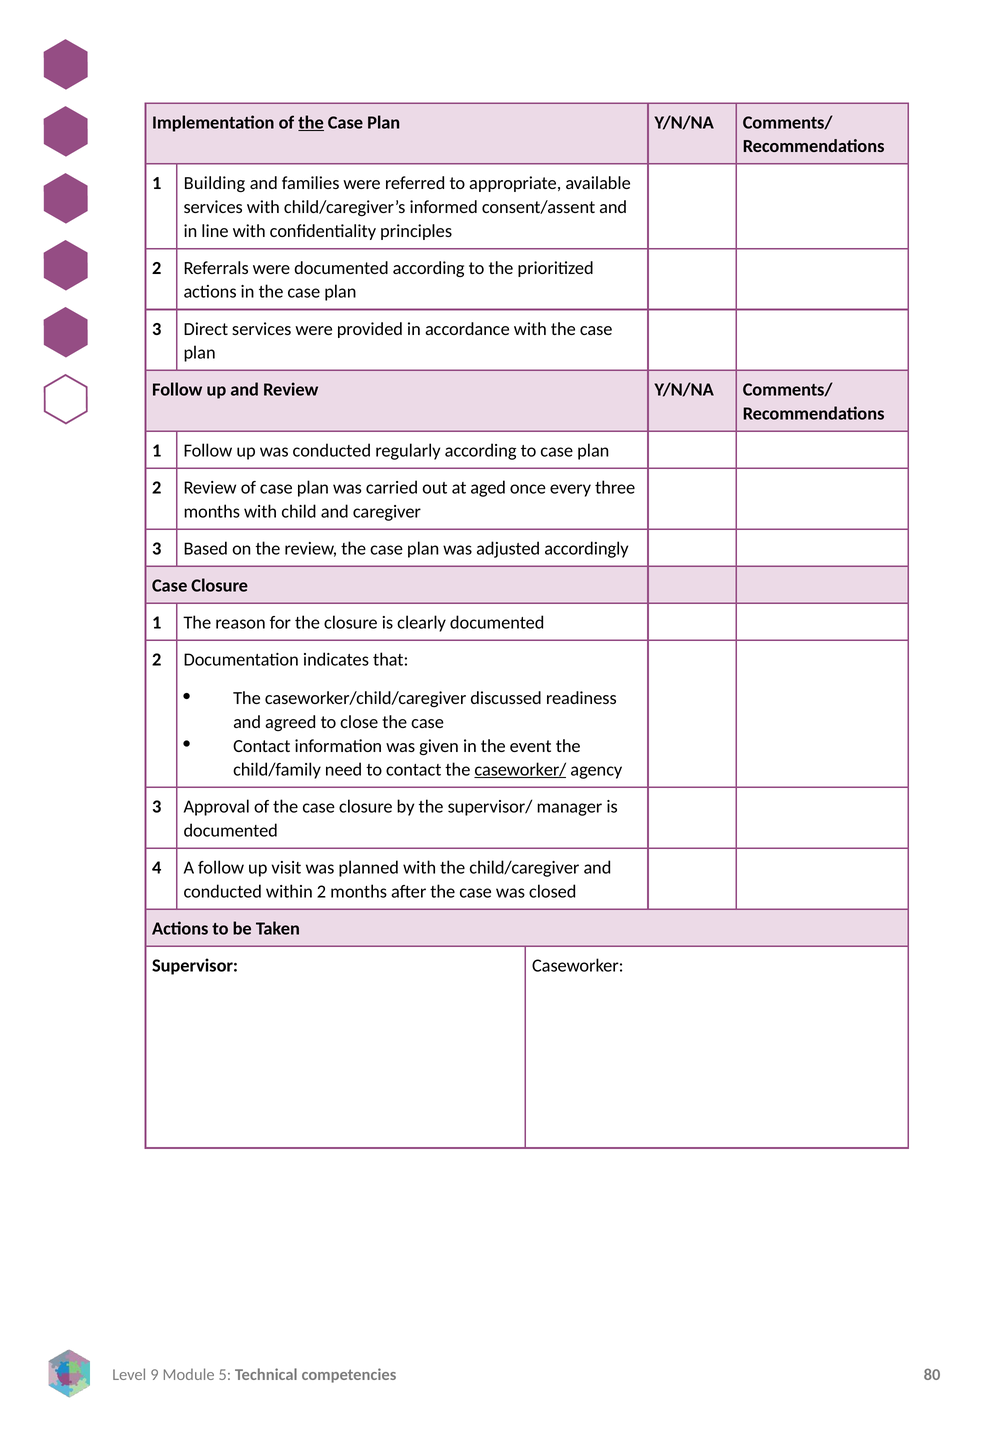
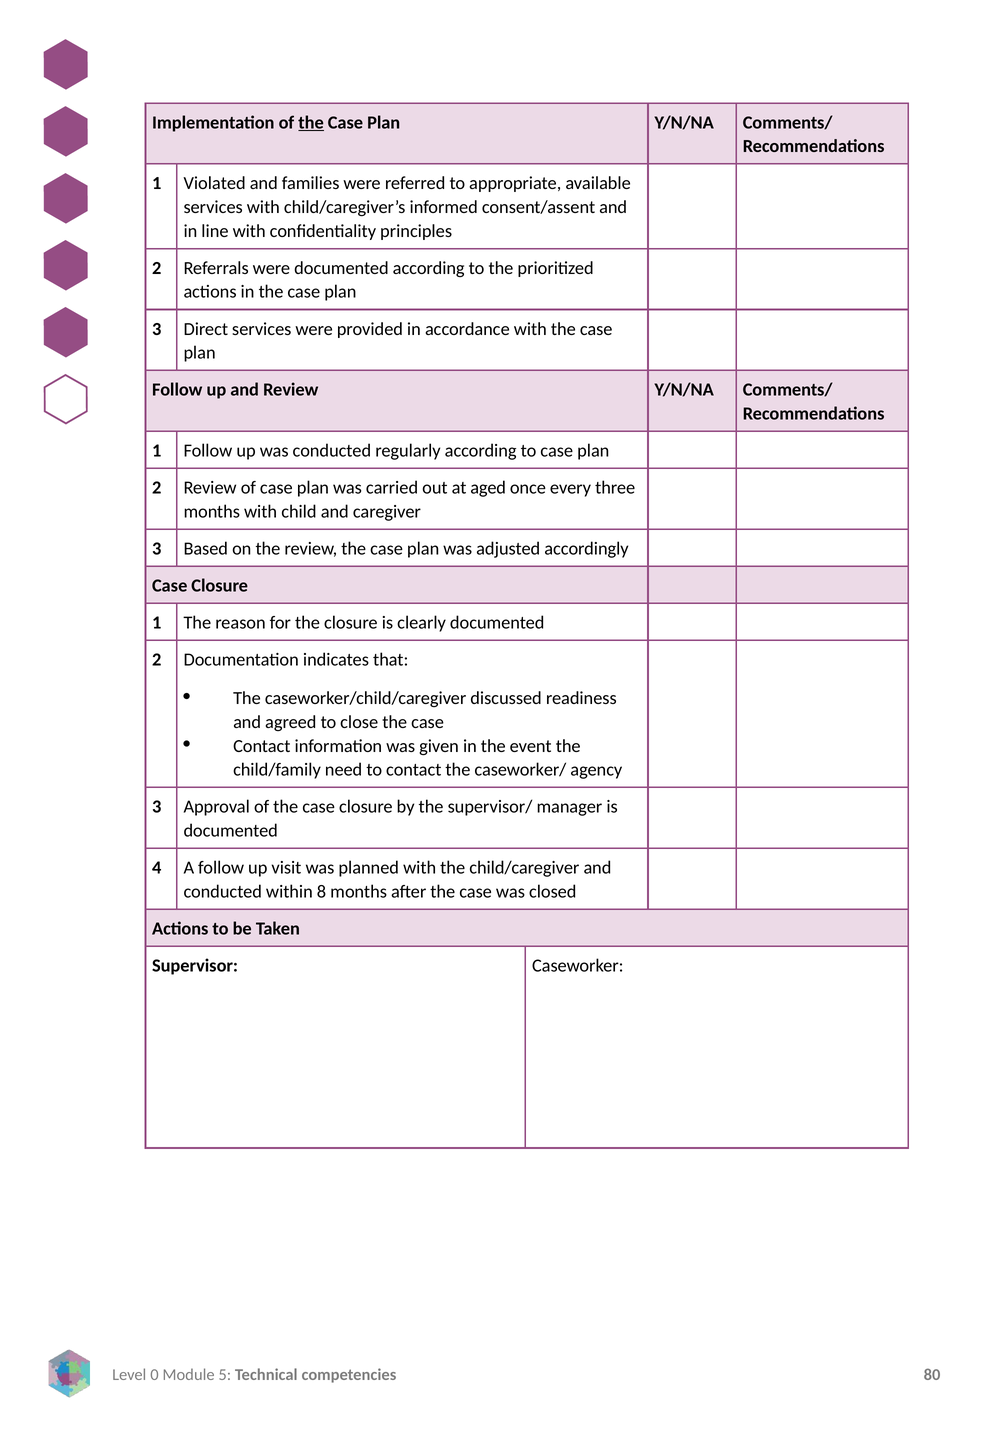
Building: Building -> Violated (215, 183)
caseworker/ underline: present -> none (520, 770)
within 2: 2 -> 8 (321, 891)
9: 9 -> 0 (154, 1375)
